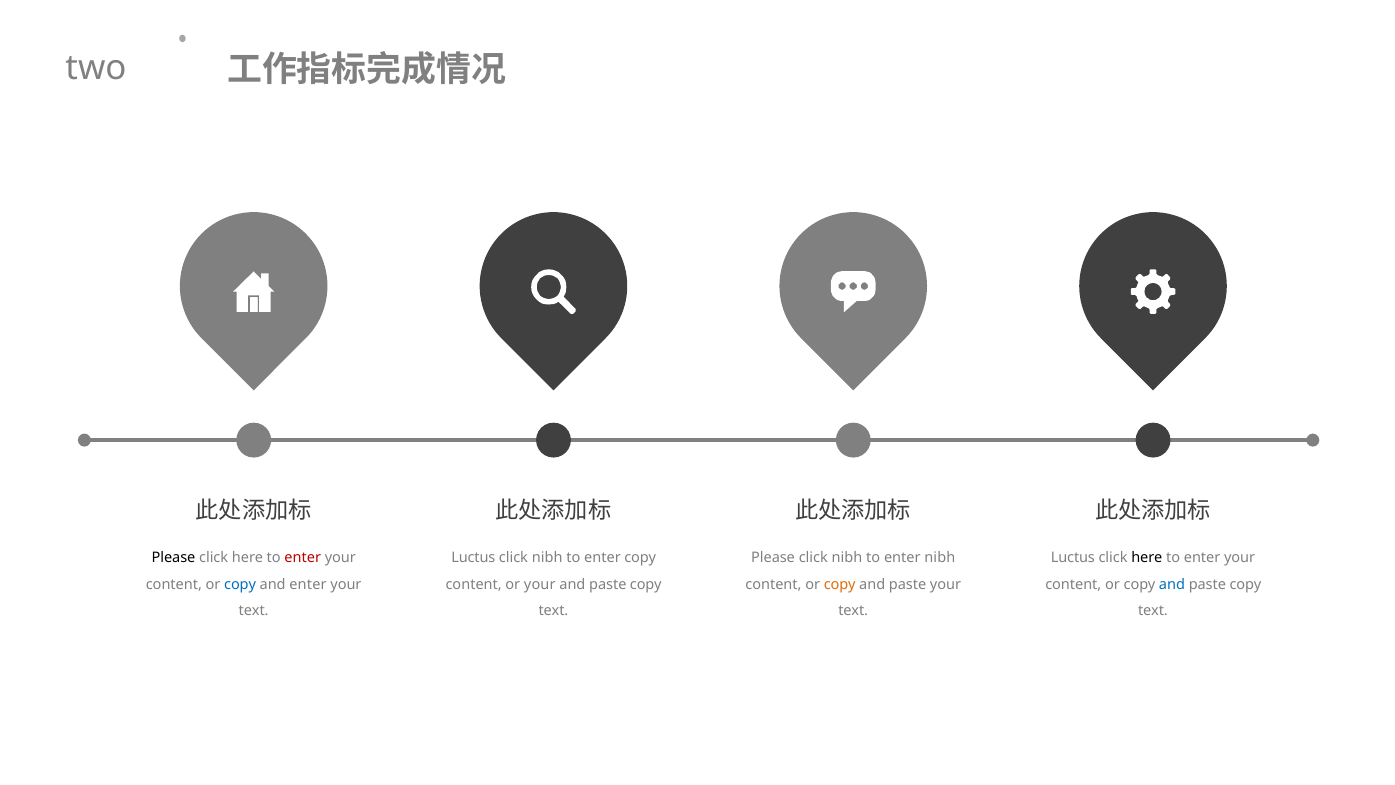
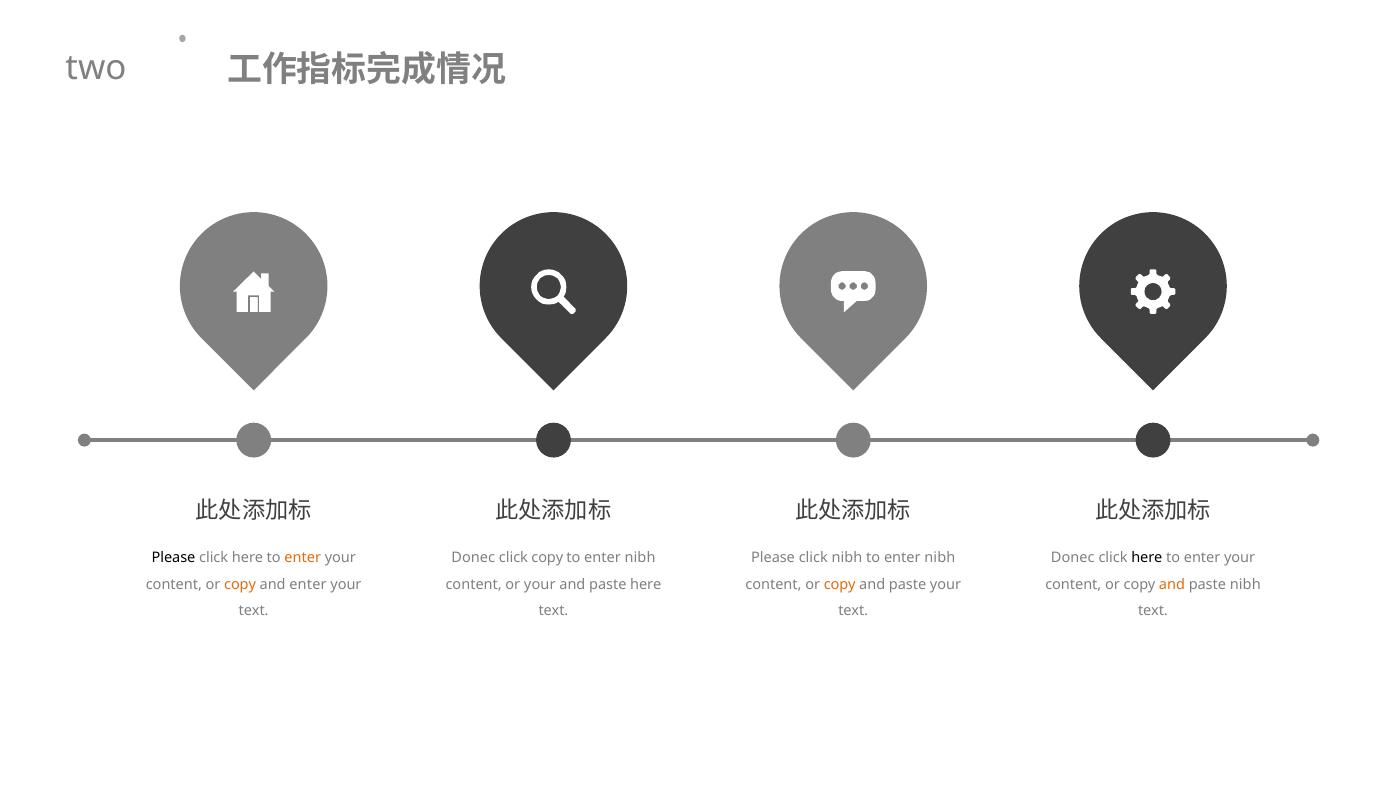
enter colour: red -> orange (303, 558)
Luctus: Luctus -> Donec (473, 558)
nibh: nibh -> copy (547, 558)
copy: copy -> nibh (640, 558)
Luctus: Luctus -> Donec (1073, 558)
copy colour: blue -> orange (240, 584)
copy: copy -> here (646, 584)
and colour: blue -> orange (1172, 584)
copy: copy -> nibh (1245, 584)
